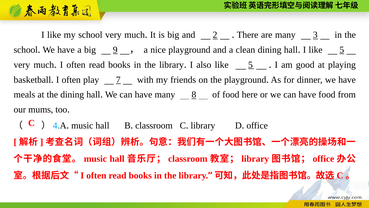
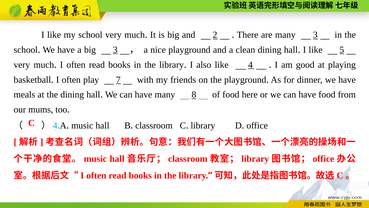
big 9: 9 -> 3 (115, 50)
also like 5: 5 -> 4 (250, 65)
